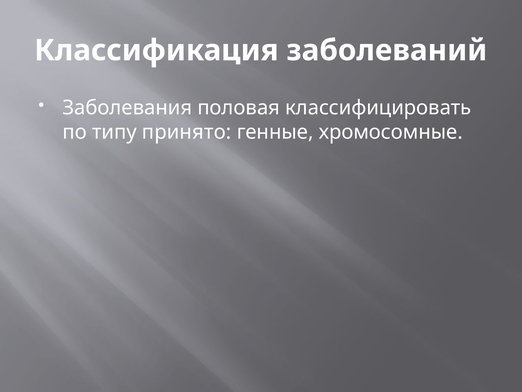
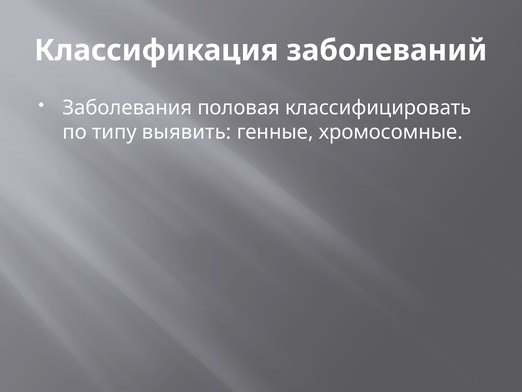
принято: принято -> выявить (187, 132)
